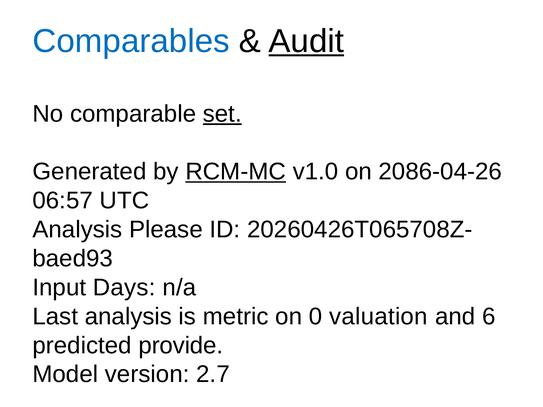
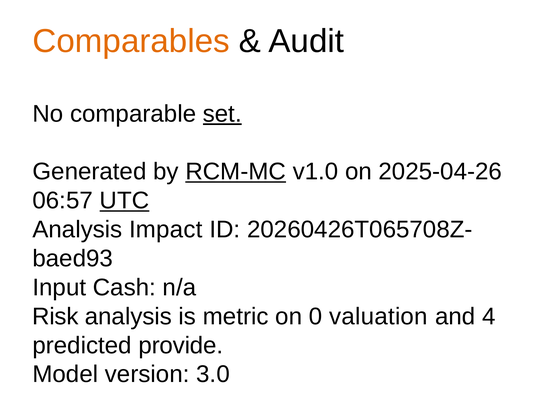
Comparables colour: blue -> orange (131, 41)
Audit underline: present -> none (306, 41)
2086-04-26: 2086-04-26 -> 2025-04-26 (440, 172)
UTC underline: none -> present (124, 201)
Please: Please -> Impact (166, 230)
Days: Days -> Cash (124, 288)
Last: Last -> Risk (55, 317)
6: 6 -> 4 (489, 317)
2.7: 2.7 -> 3.0 (213, 375)
